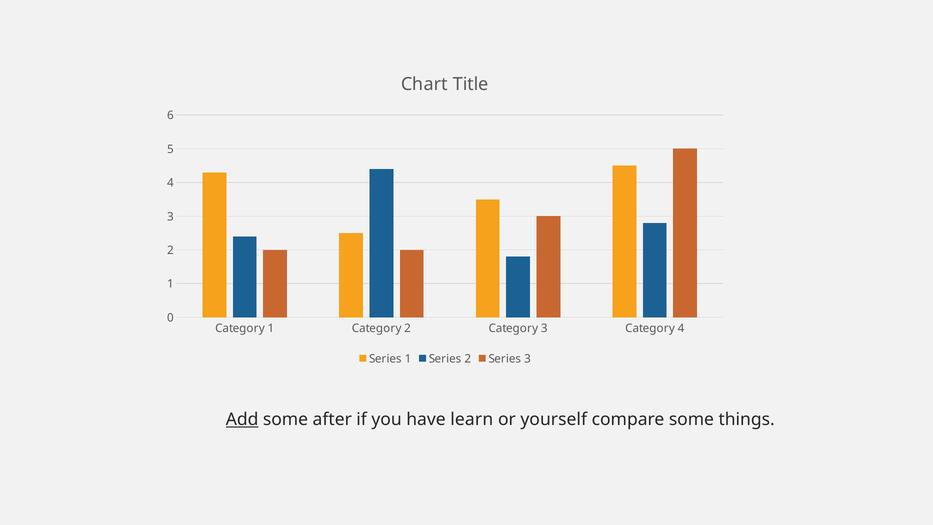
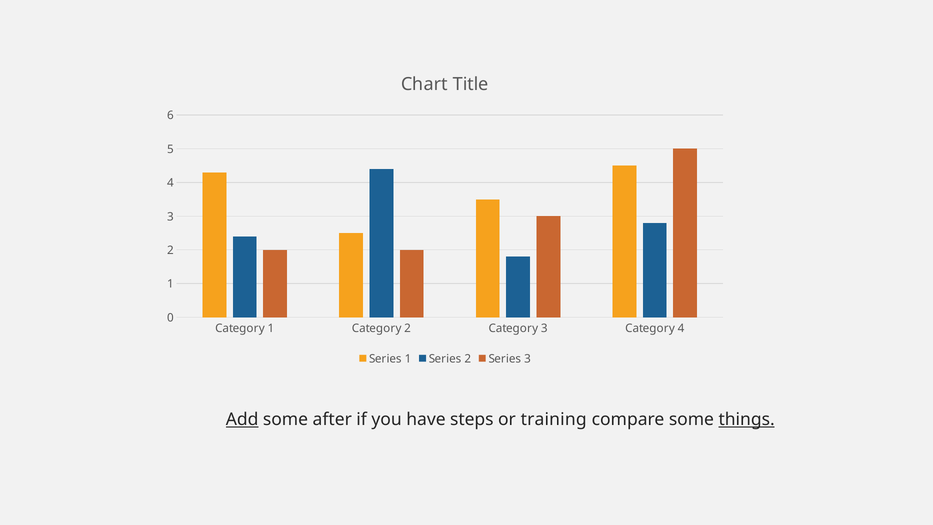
learn: learn -> steps (472, 419)
yourself: yourself -> training (554, 419)
things underline: none -> present (747, 419)
